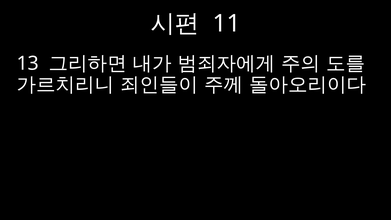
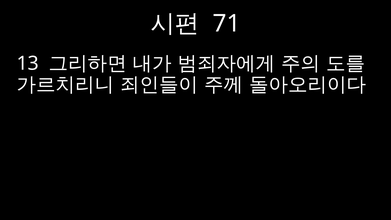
11: 11 -> 71 (227, 24)
